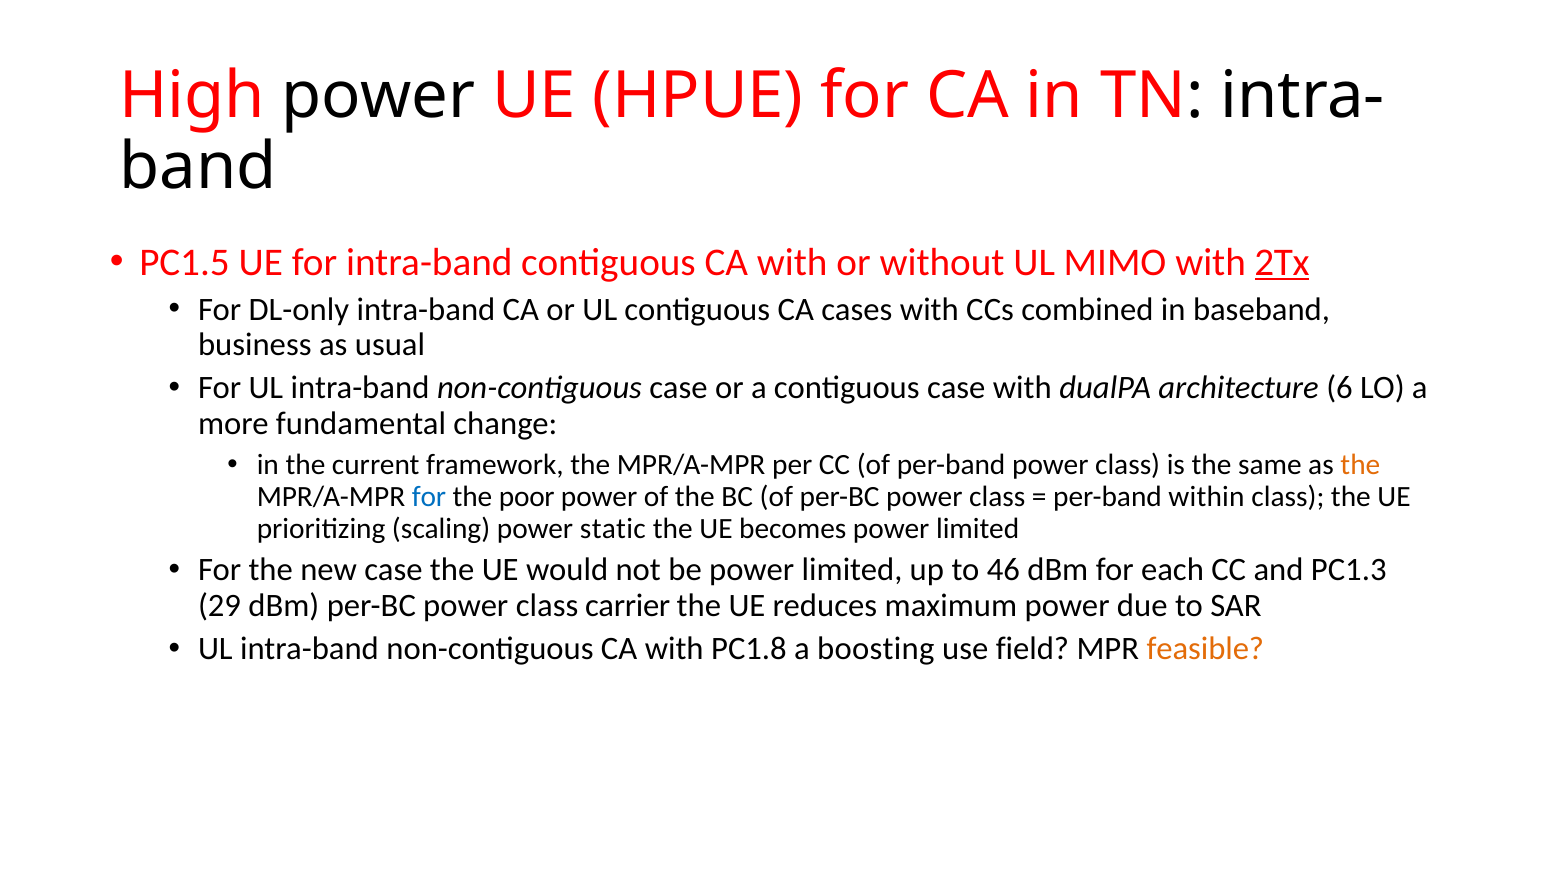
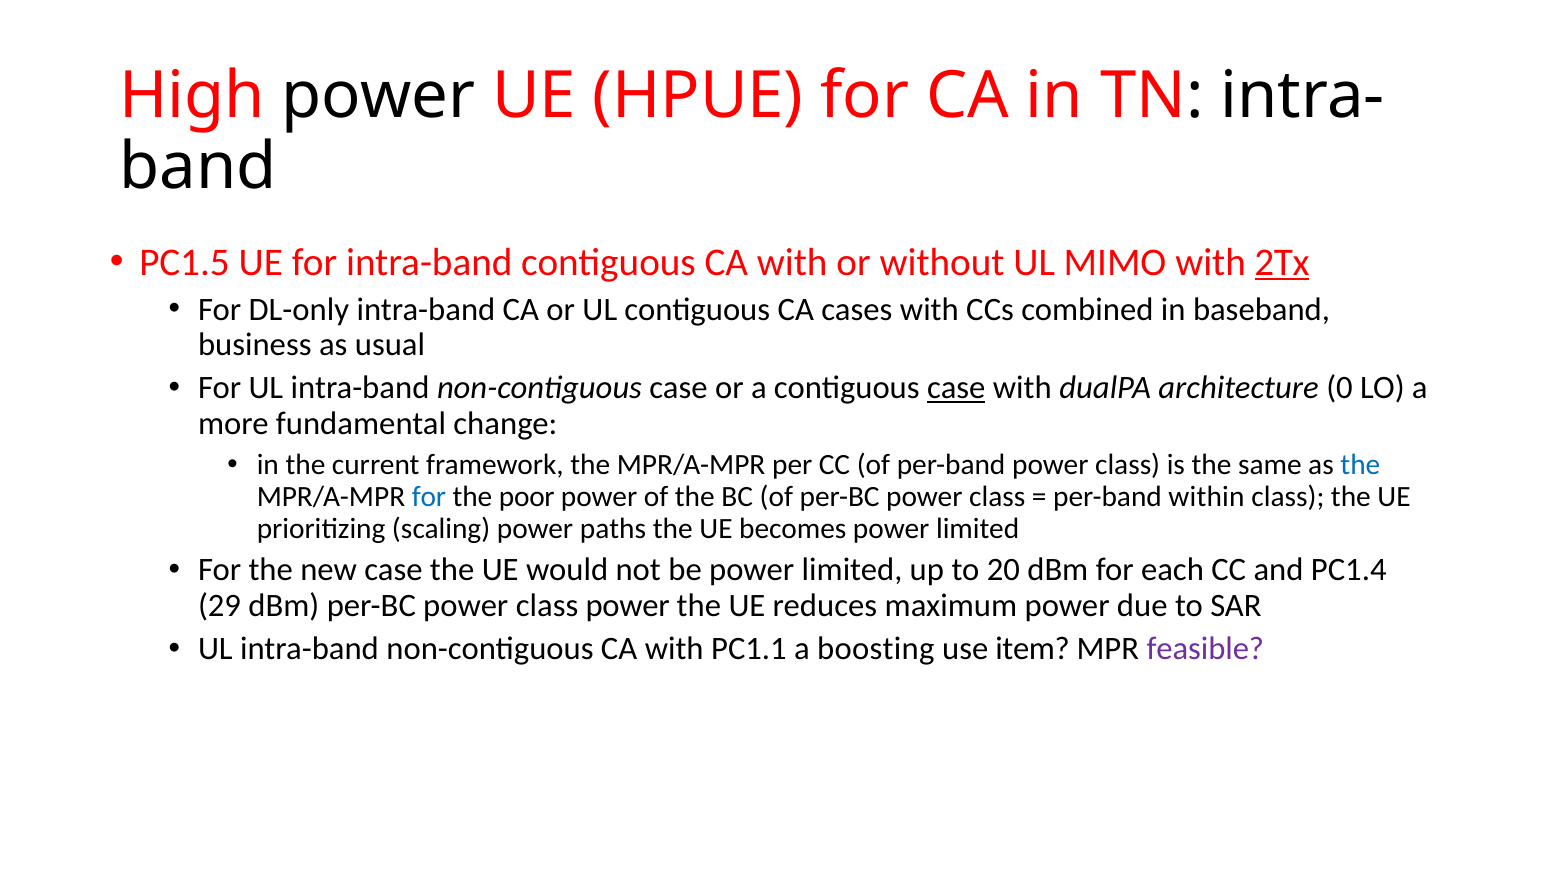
case underline: none -> present (956, 388)
6: 6 -> 0 (1339, 388)
the colour: orange -> blue (1360, 465)
static: static -> paths (613, 529)
46: 46 -> 20 (1003, 570)
PC1.3: PC1.3 -> PC1.4 (1349, 570)
class carrier: carrier -> power (628, 606)
PC1.8: PC1.8 -> PC1.1 (749, 649)
field: field -> item (1033, 649)
feasible colour: orange -> purple (1205, 649)
